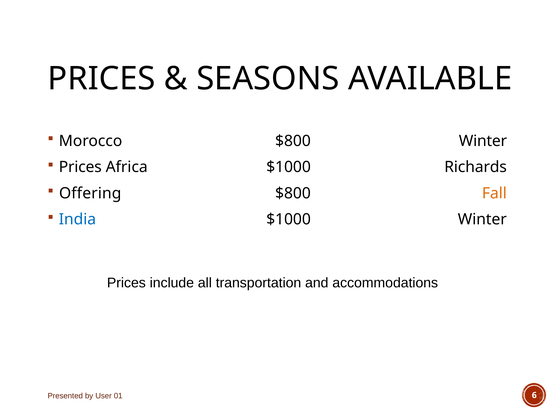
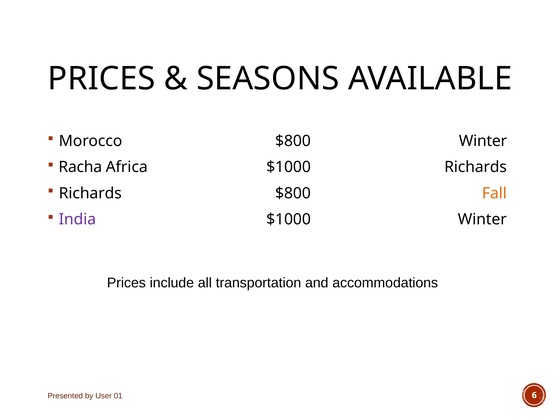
Prices: Prices -> Racha (80, 167)
Offering: Offering -> Richards (90, 193)
India colour: blue -> purple (77, 219)
